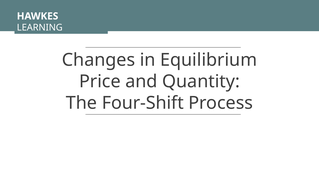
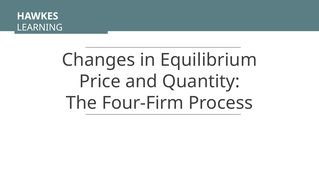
Four-Shift: Four-Shift -> Four-Firm (143, 103)
